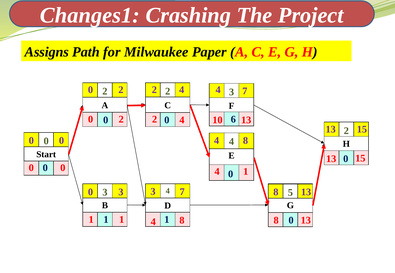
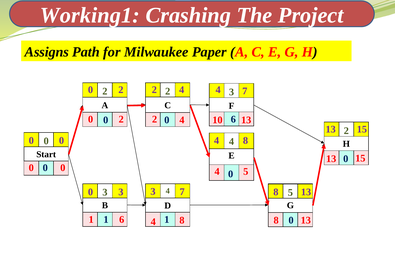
Changes1: Changes1 -> Working1 (90, 15)
4 1: 1 -> 5 (246, 172)
1: 1 -> 6 (122, 220)
